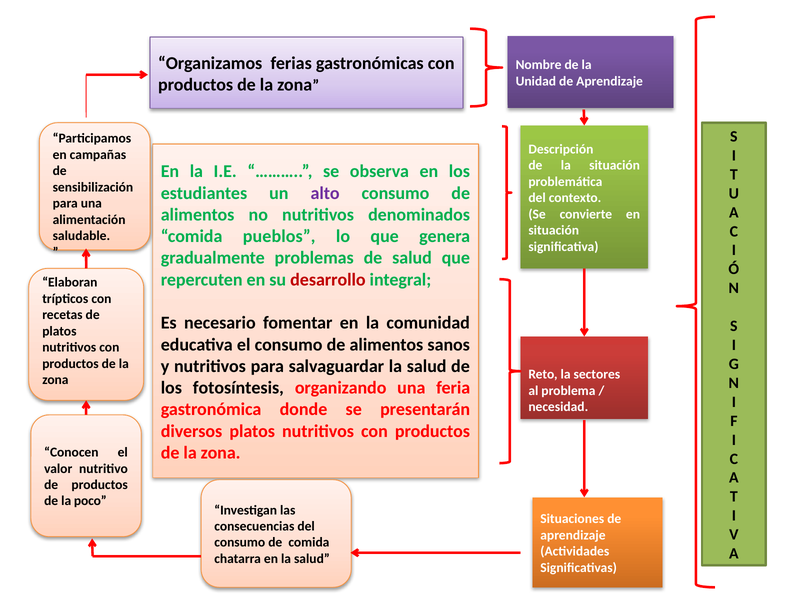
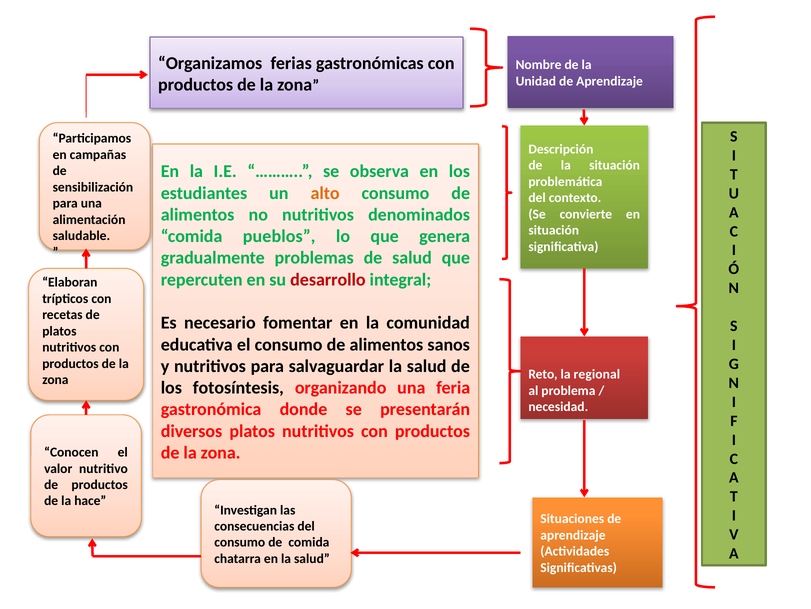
alto colour: purple -> orange (325, 193)
sectores: sectores -> regional (597, 374)
poco: poco -> hace (90, 500)
